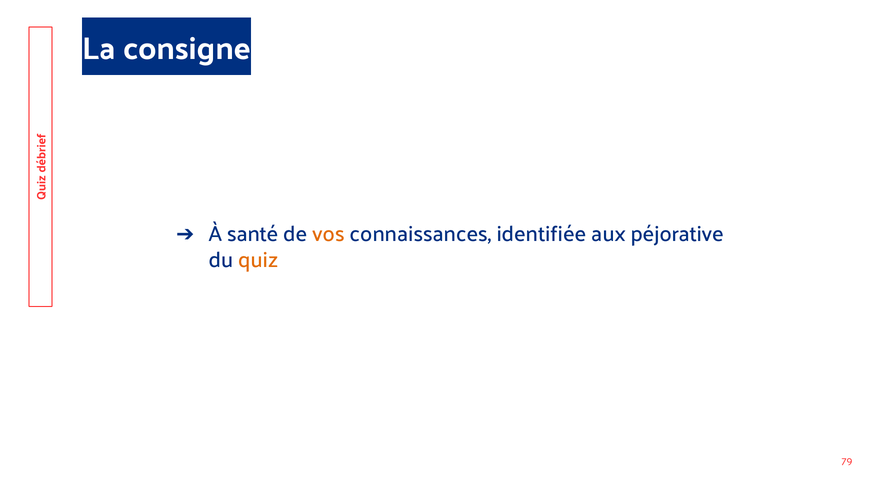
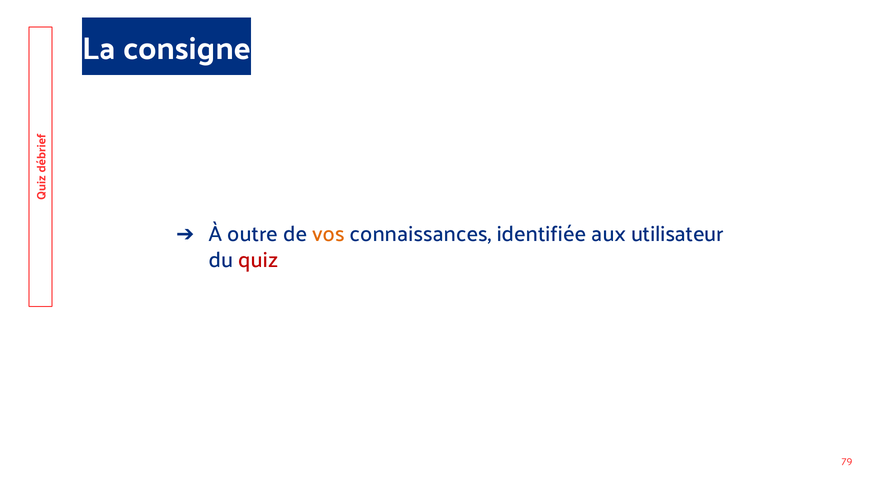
santé: santé -> outre (253, 234)
péjorative: péjorative -> utilisateur (677, 234)
quiz colour: orange -> red (258, 260)
